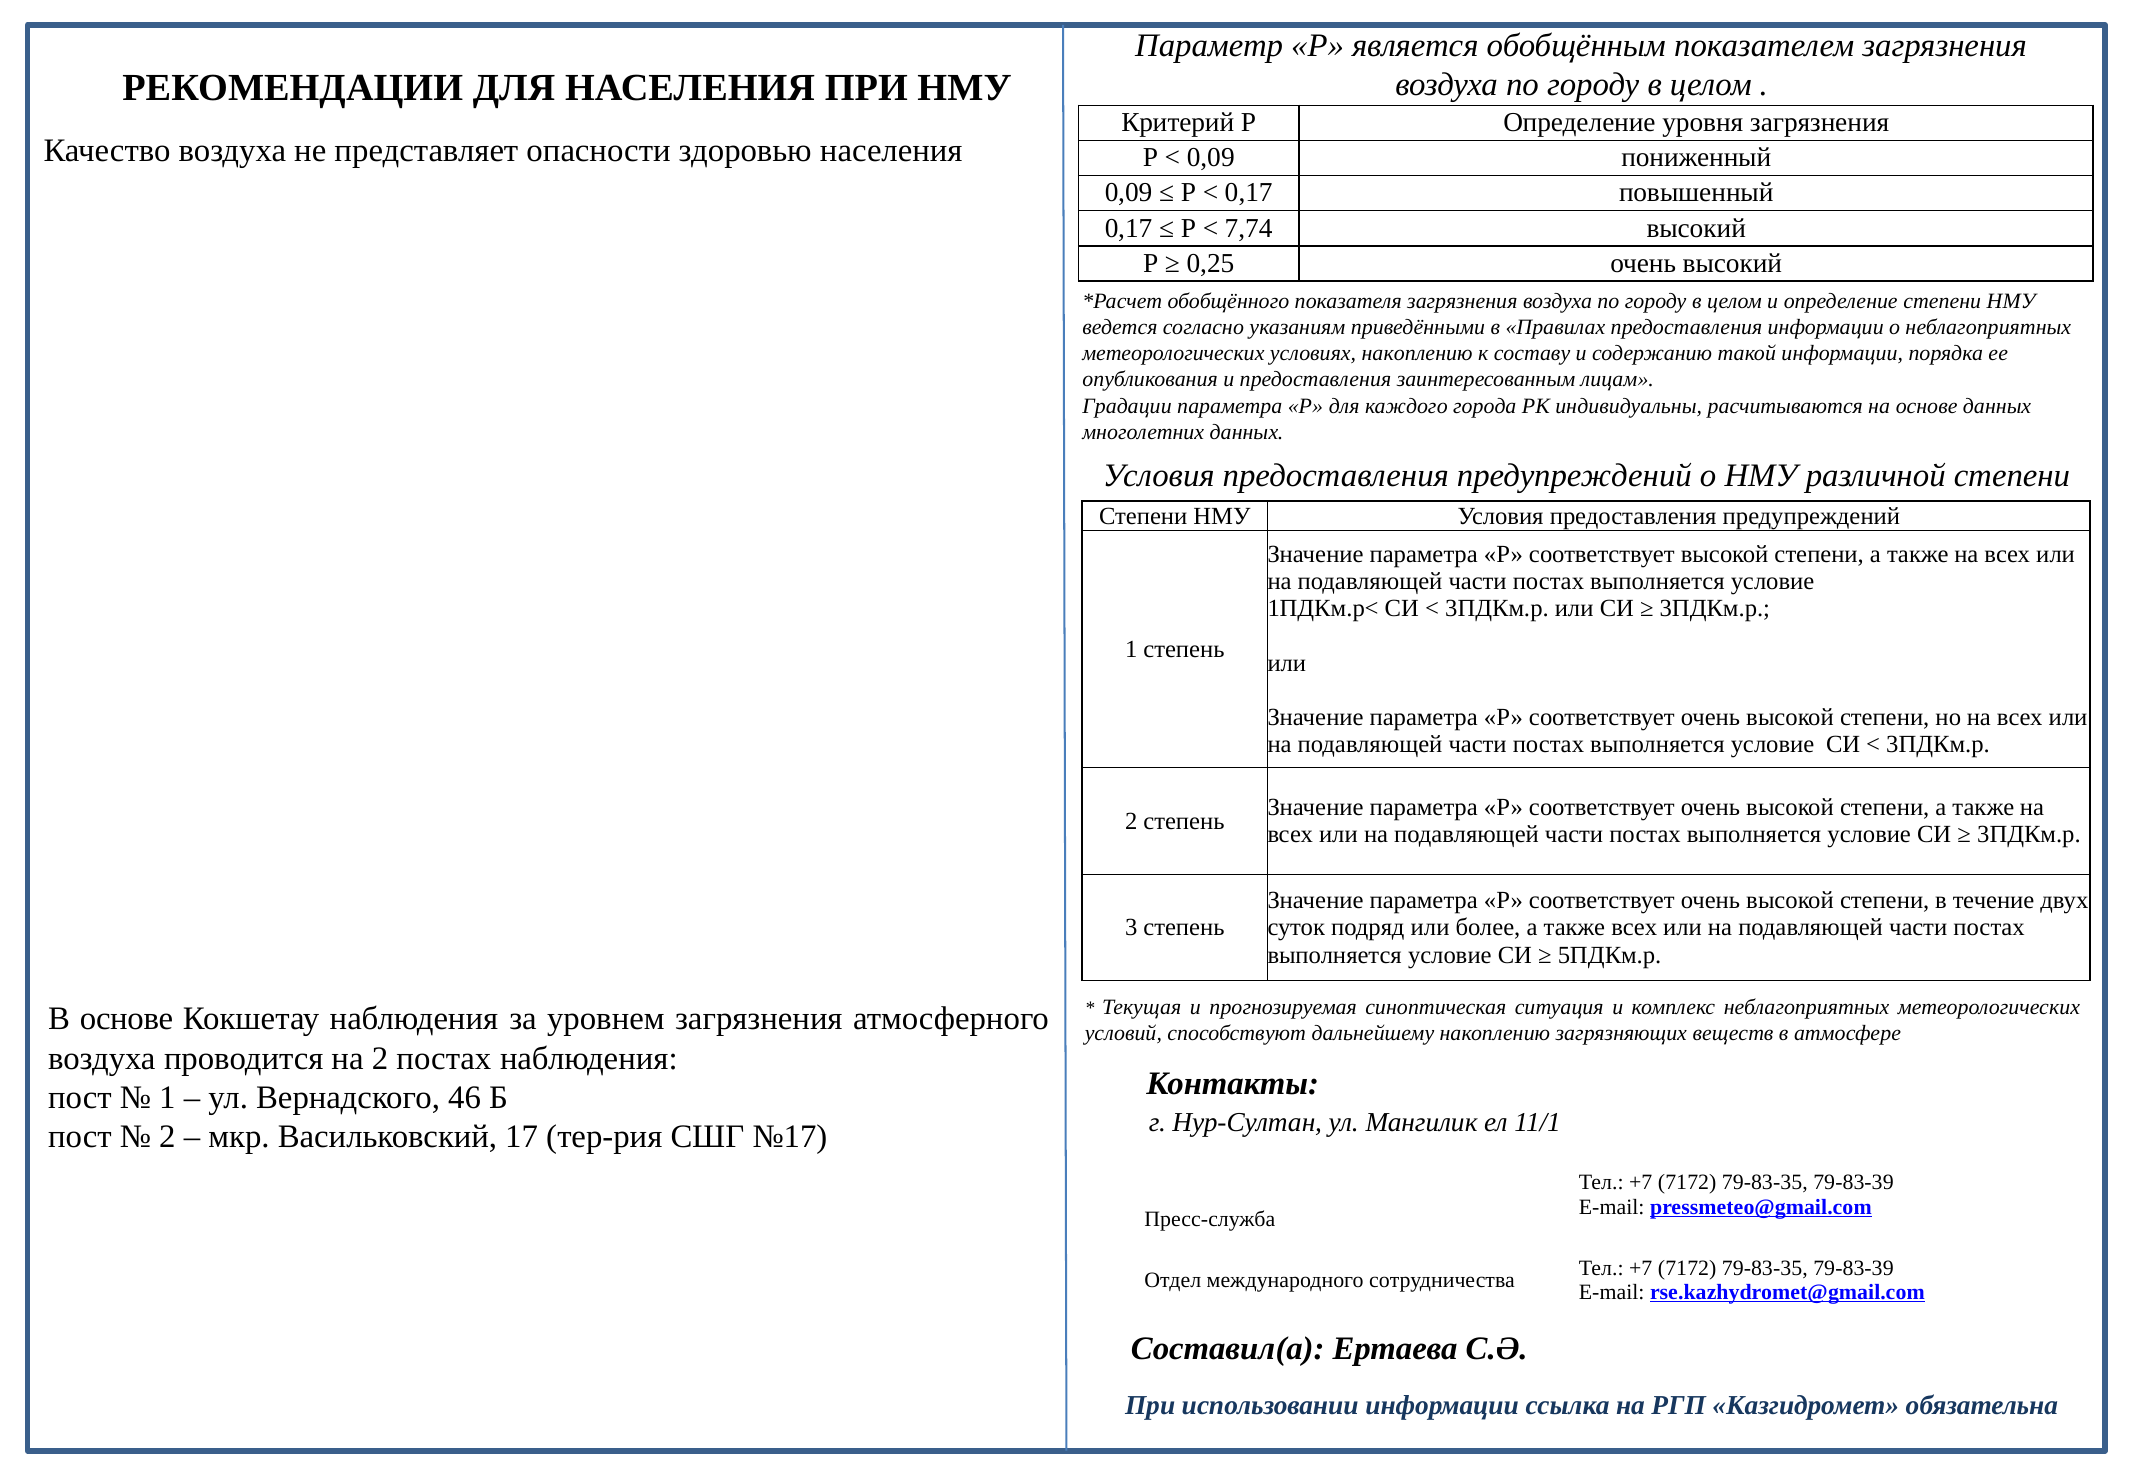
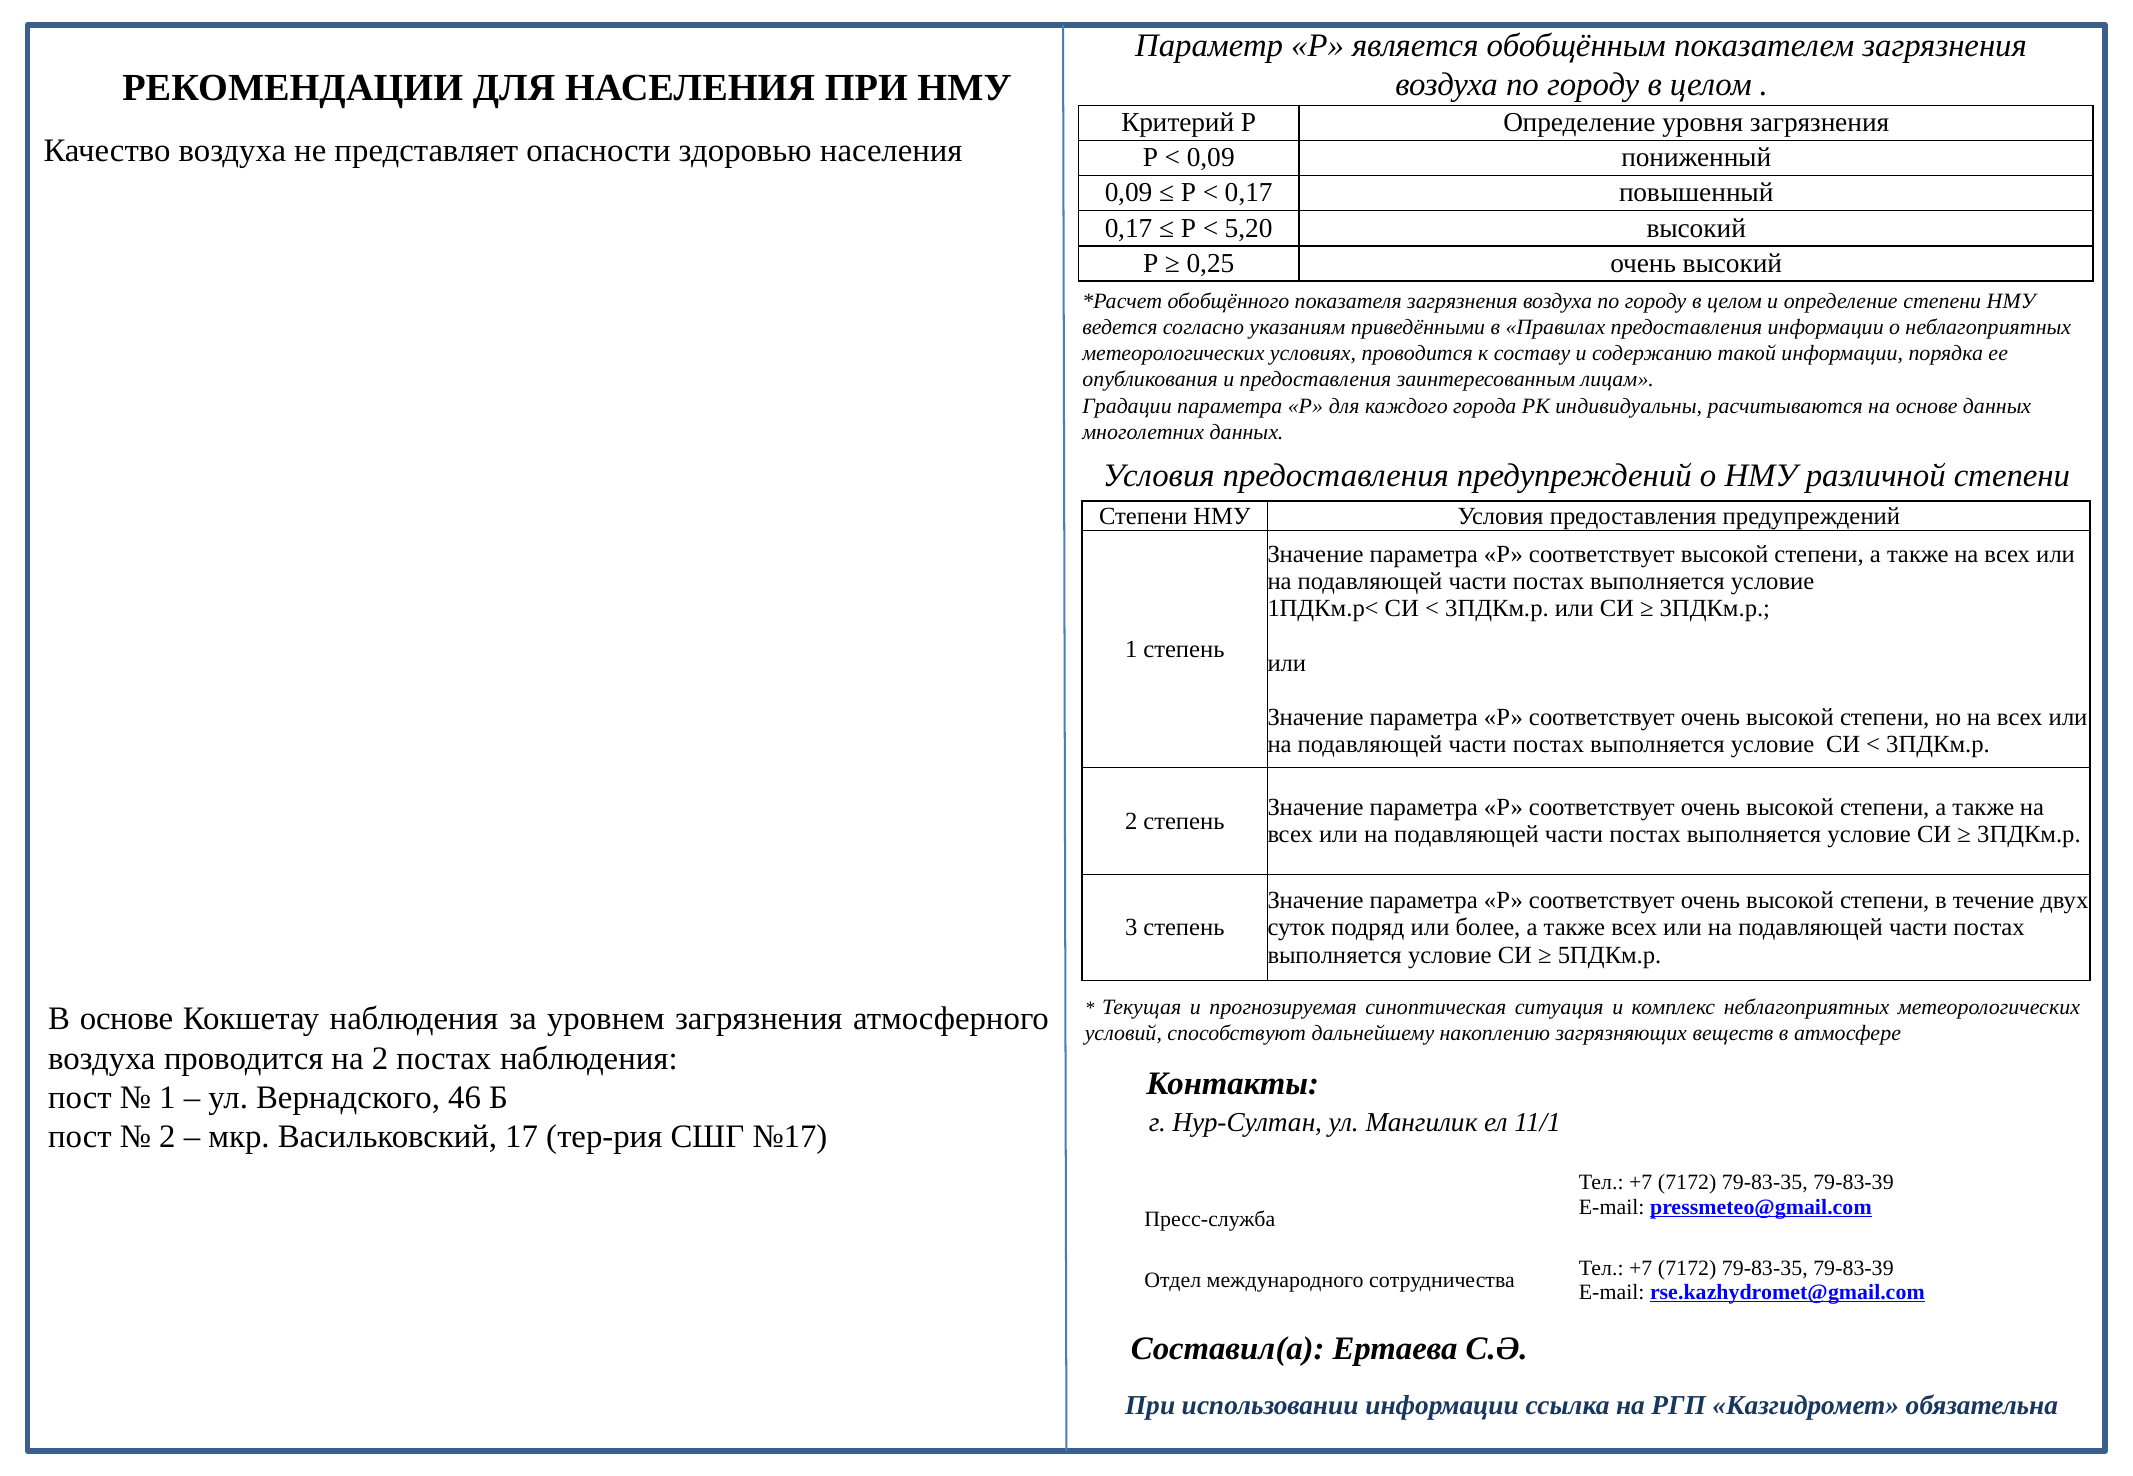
7,74: 7,74 -> 5,20 (1249, 228)
условиях накоплению: накоплению -> проводится (1417, 354)
